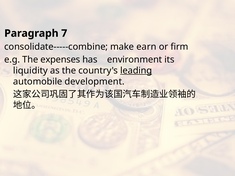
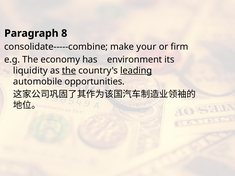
7: 7 -> 8 (64, 33)
earn: earn -> your (146, 47)
expenses: expenses -> economy (60, 60)
the underline: none -> present (69, 71)
development: development -> opportunities (95, 82)
